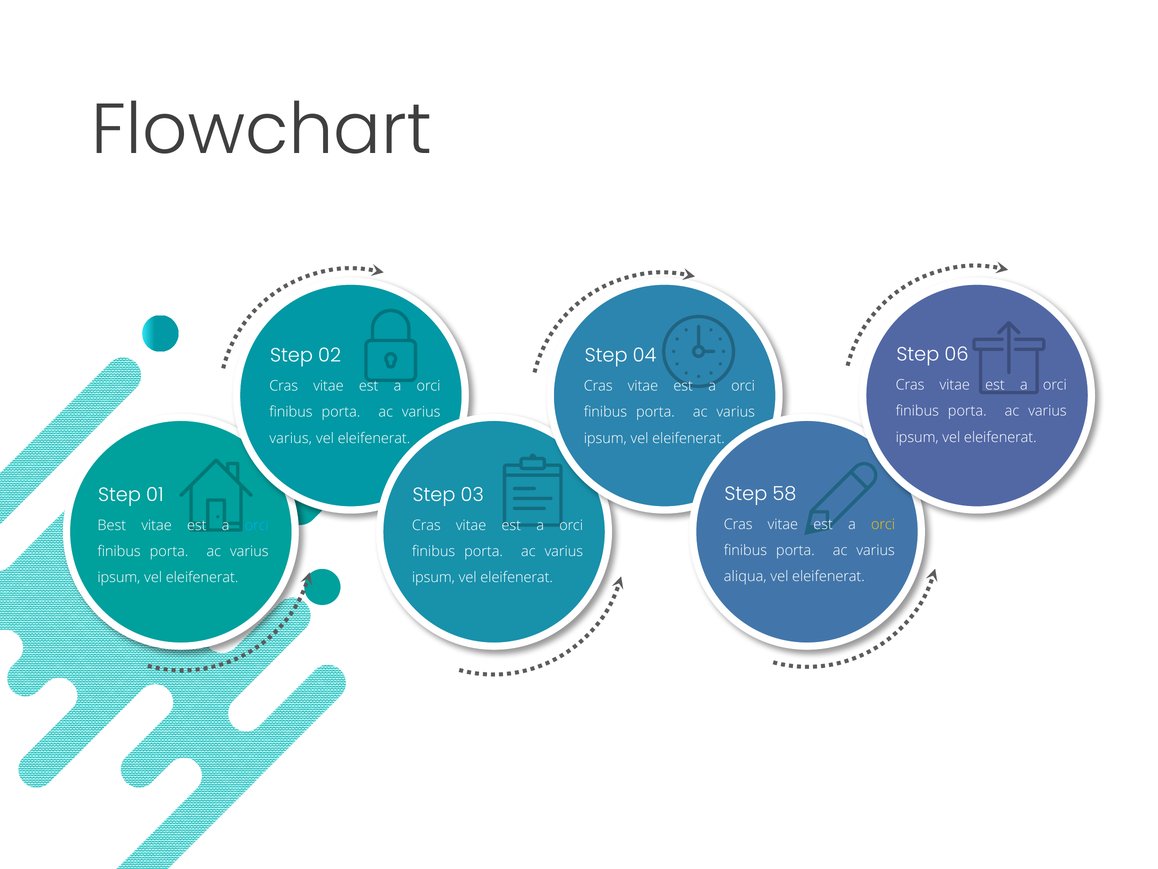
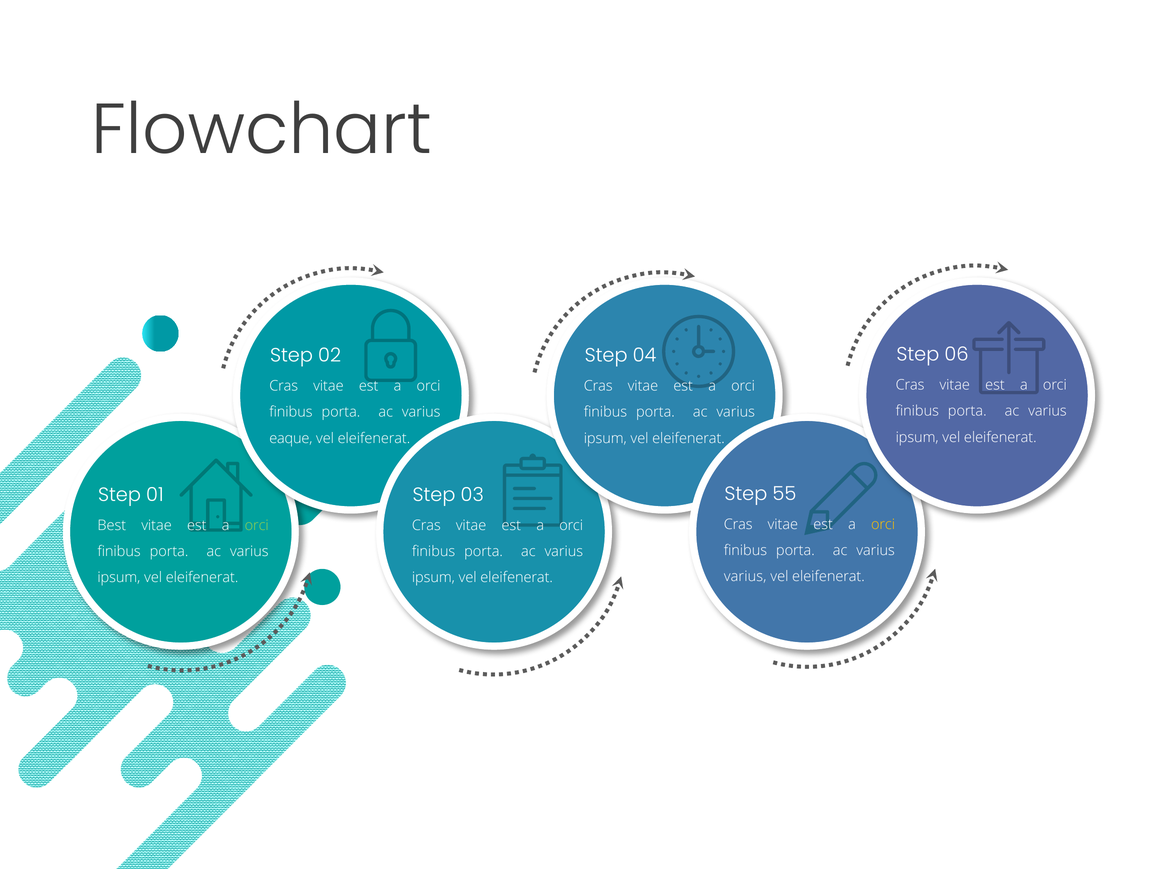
varius: varius -> eaque (291, 438)
58: 58 -> 55 (784, 494)
orci colour: light blue -> light green (257, 525)
aliqua: aliqua -> varius (745, 576)
